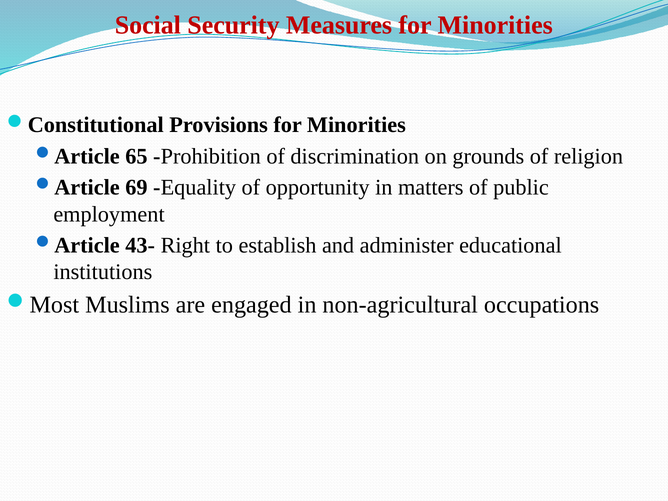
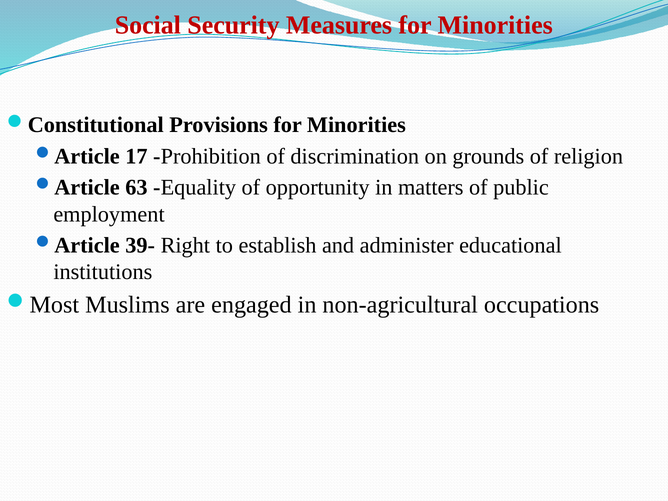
65: 65 -> 17 (136, 156)
69: 69 -> 63 (136, 187)
43-: 43- -> 39- (140, 245)
